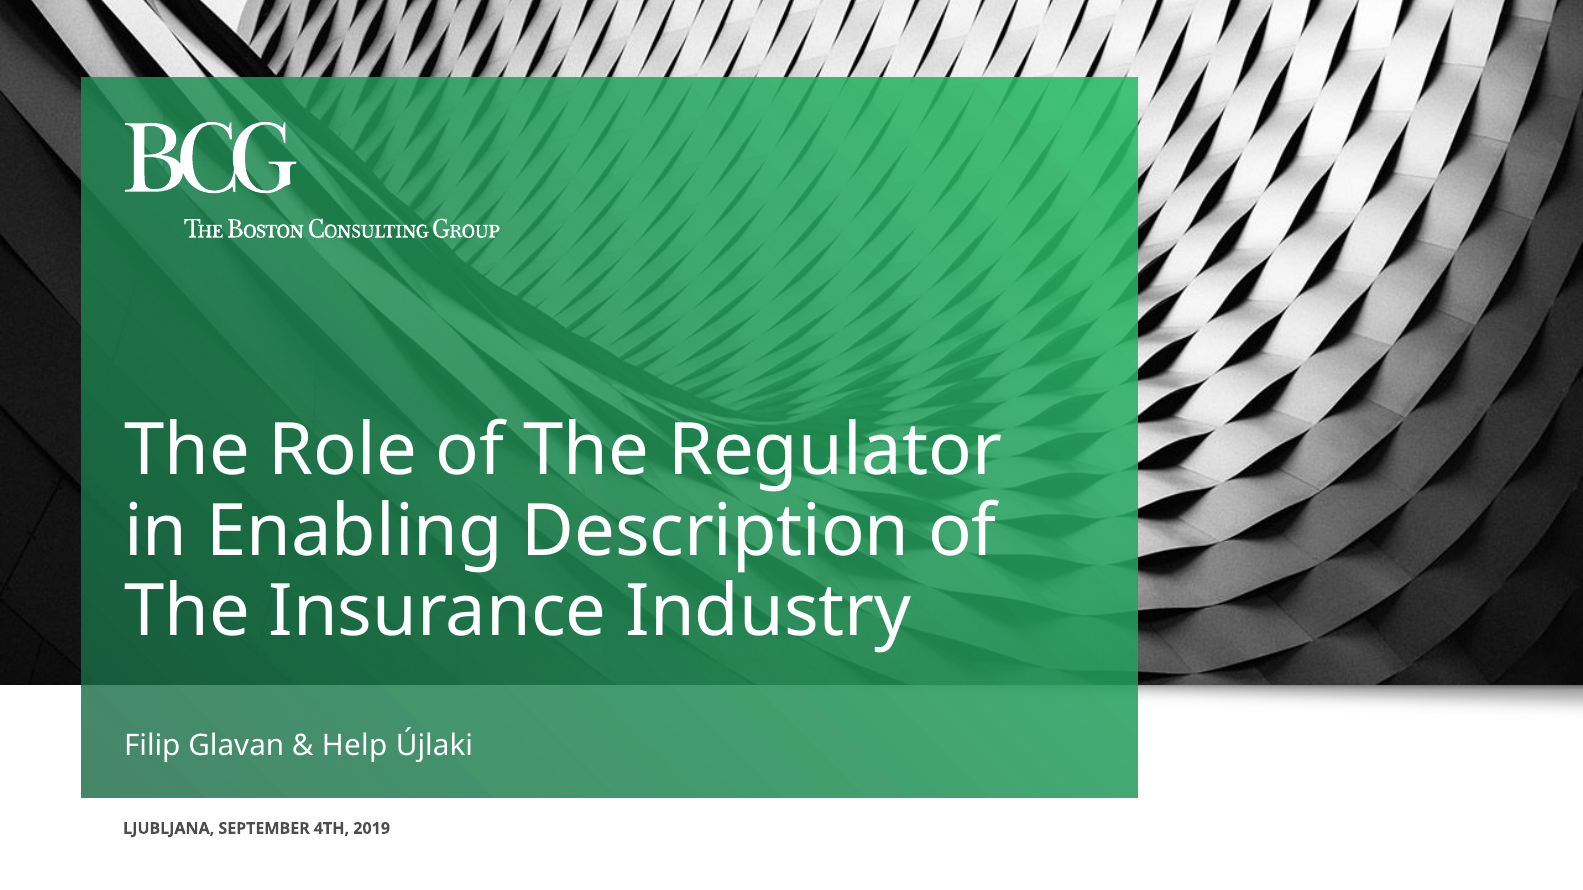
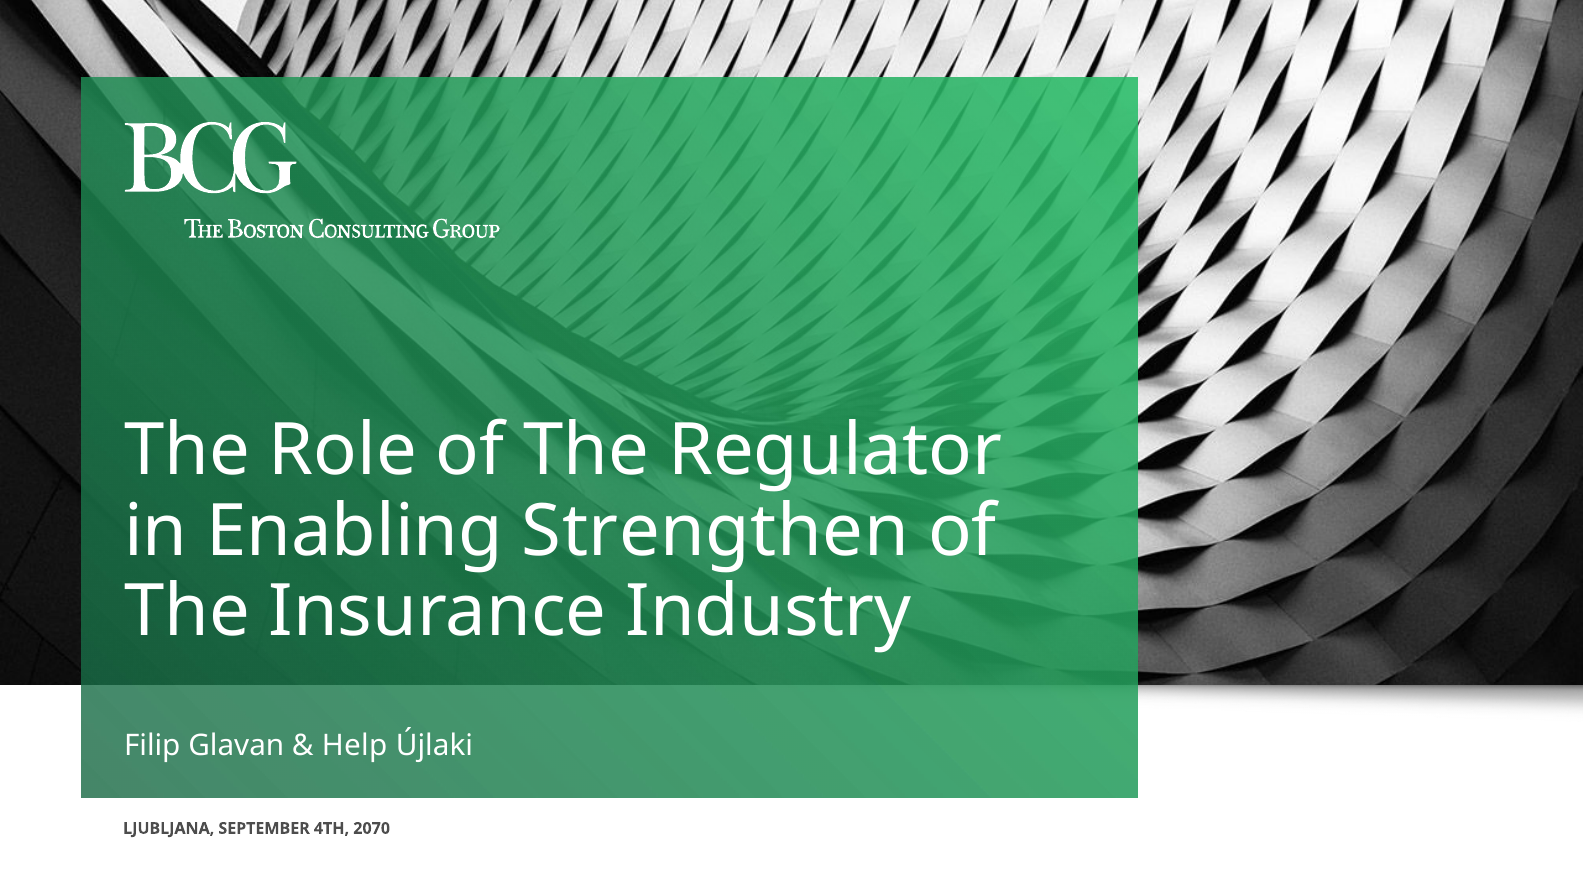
Description: Description -> Strengthen (715, 531)
2019: 2019 -> 2070 (372, 829)
